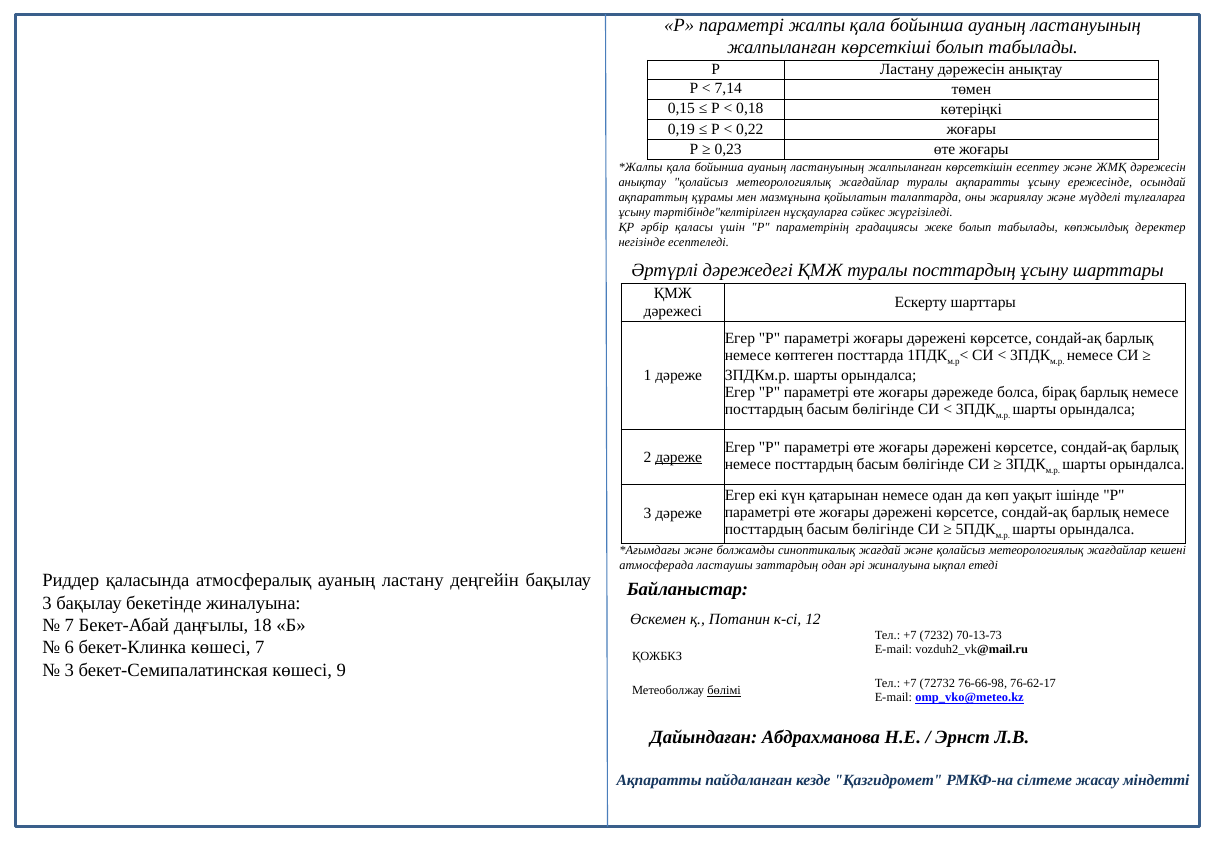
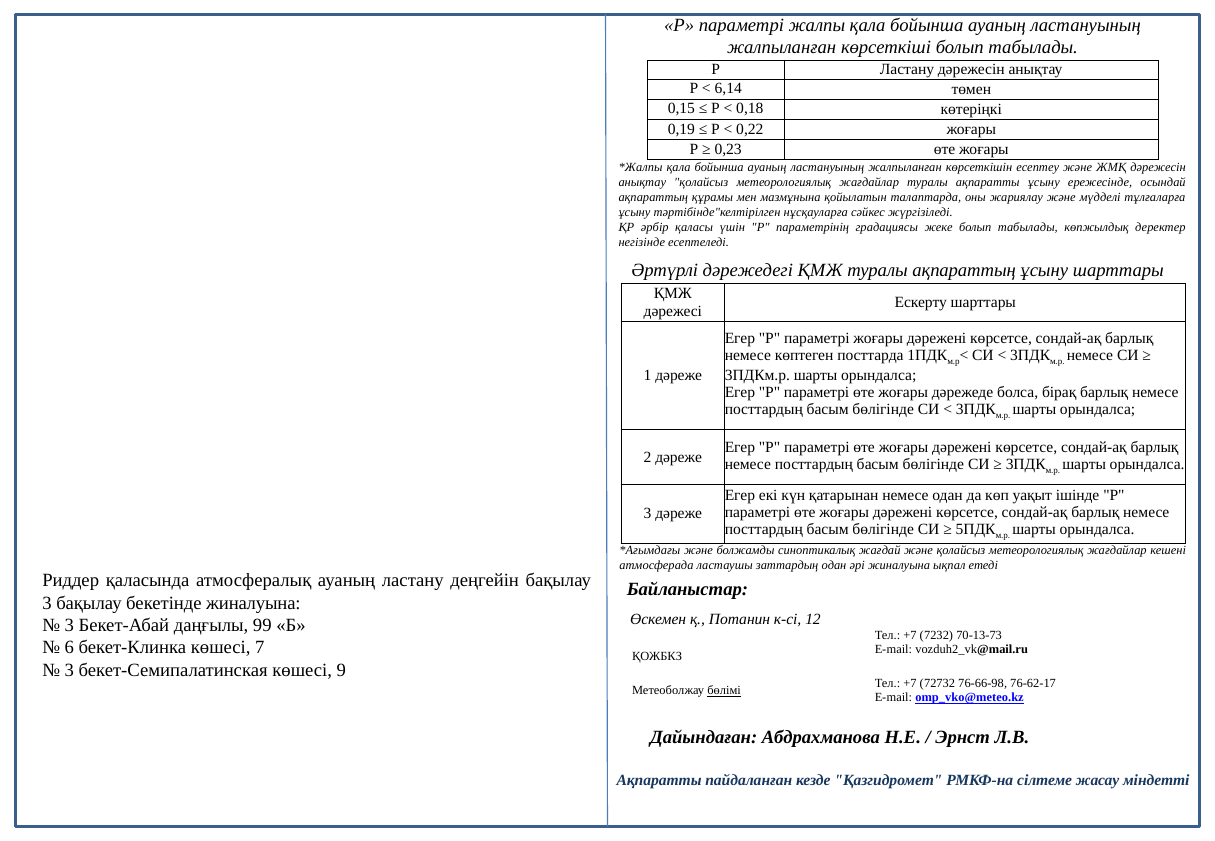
7,14: 7,14 -> 6,14 (728, 89)
туралы посттардың: посттардың -> ақпараттың (964, 271)
дәреже underline: present -> none (679, 457)
7: 7 -> 3 (69, 626)
18: 18 -> 99 (262, 626)
